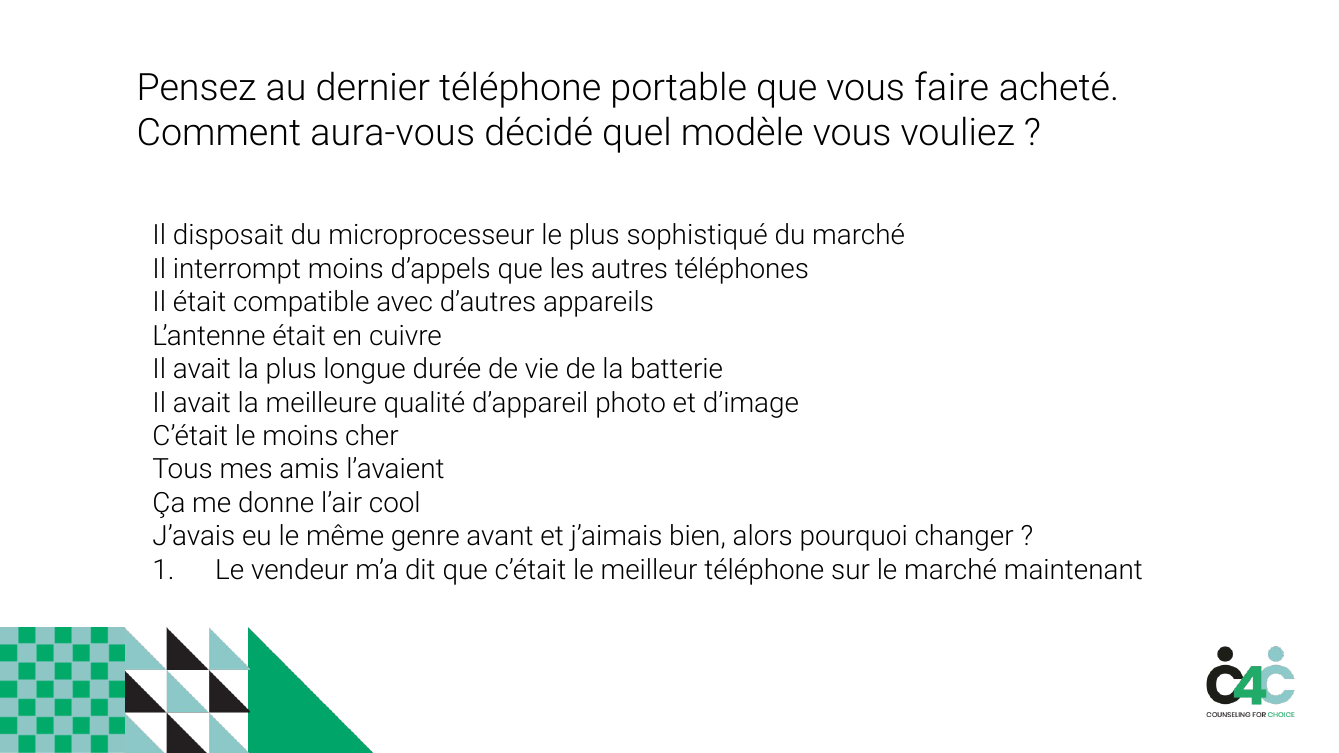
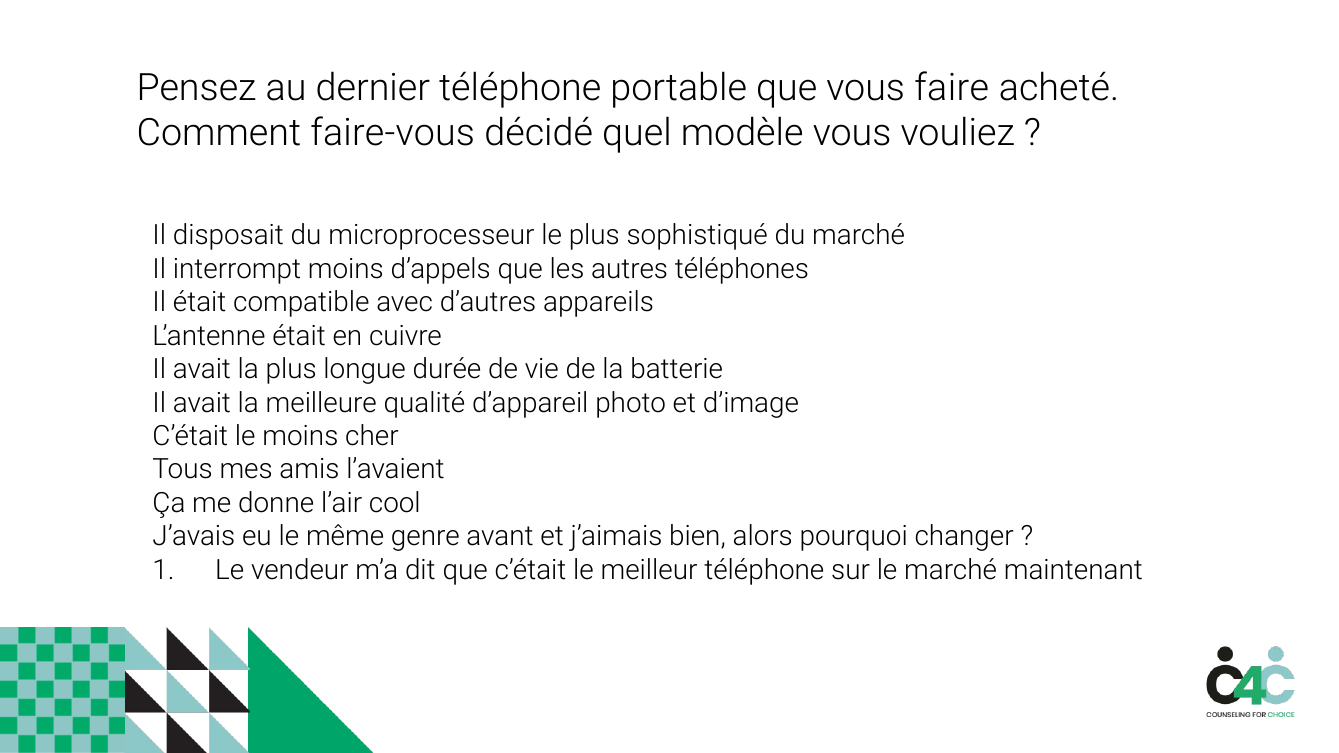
aura-vous: aura-vous -> faire-vous (393, 133)
